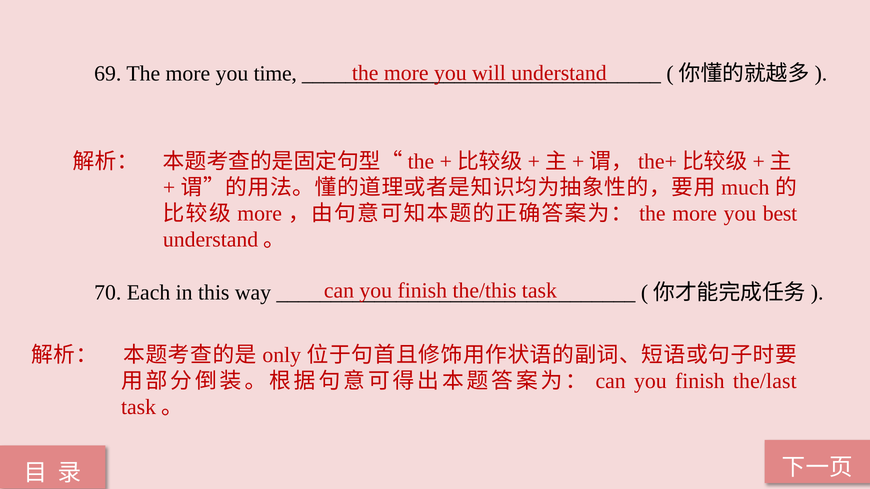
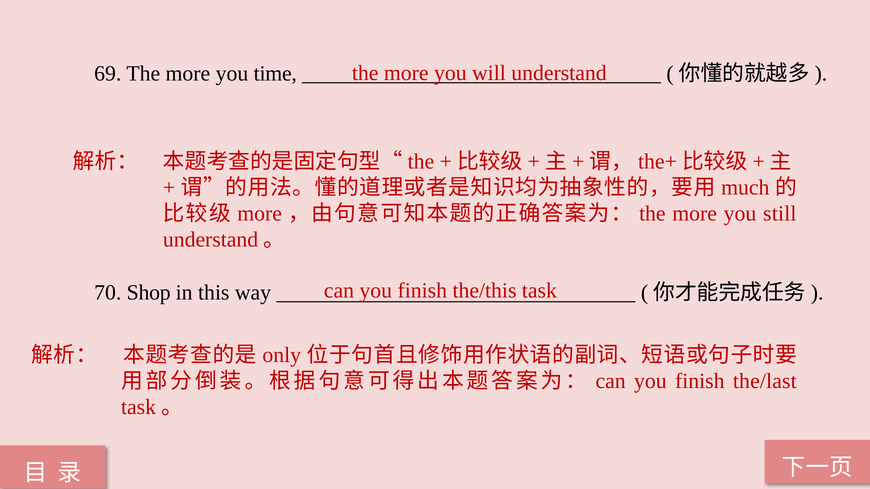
best: best -> still (780, 214)
Each: Each -> Shop (149, 293)
